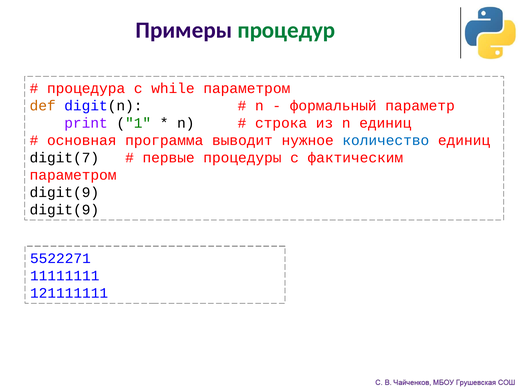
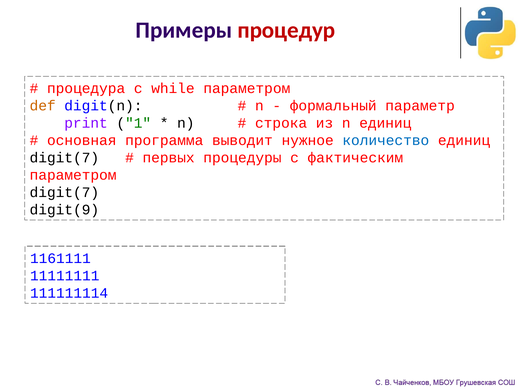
процедур colour: green -> red (286, 30)
первые: первые -> первых (169, 158)
digit(9: digit(9 -> digit(7 (64, 193)
5522271: 5522271 -> 1161111 (60, 258)
121111111: 121111111 -> 111111114 (69, 293)
